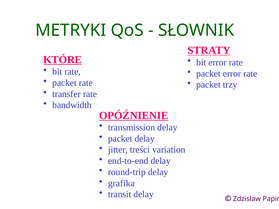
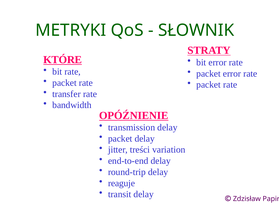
trzy: trzy -> rate (230, 85)
grafika: grafika -> reaguje (122, 183)
